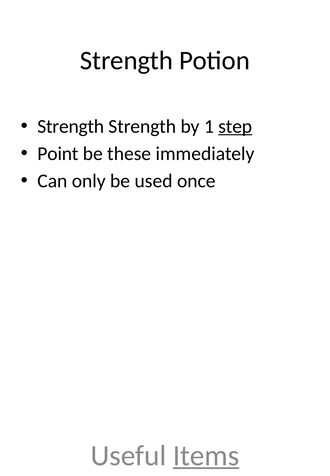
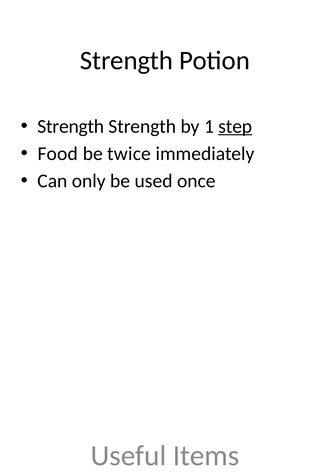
Point: Point -> Food (58, 154)
these: these -> twice (129, 154)
Items underline: present -> none (206, 456)
